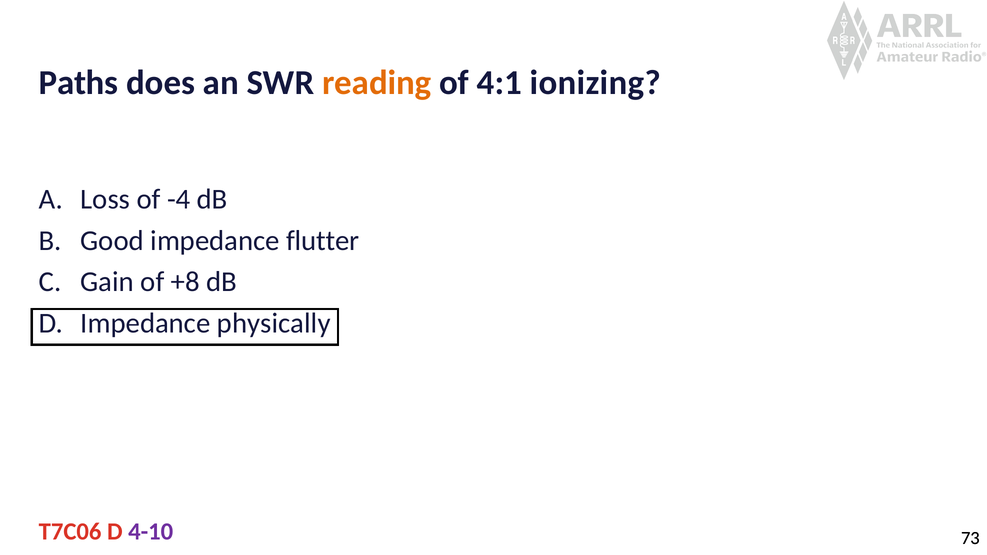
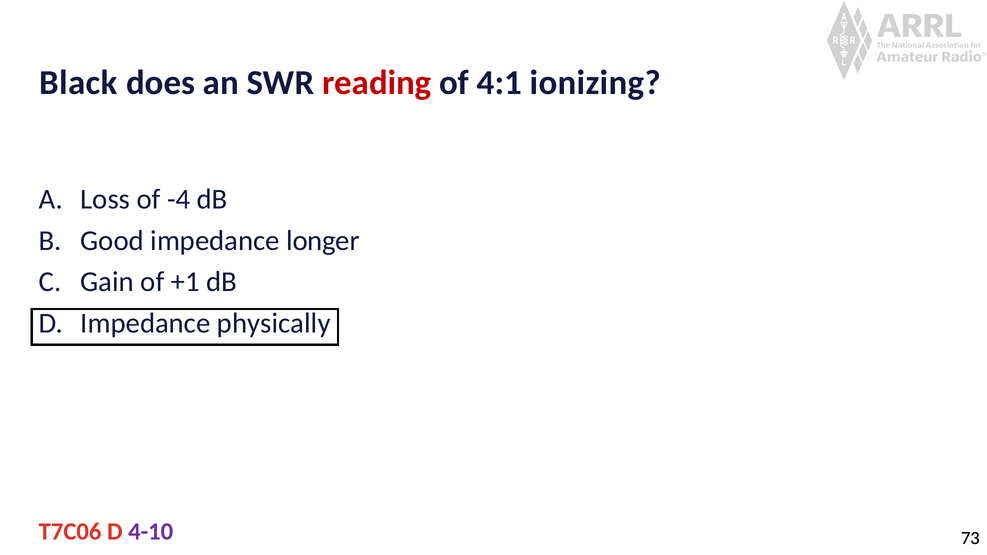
Paths: Paths -> Black (78, 83)
reading colour: orange -> red (377, 83)
flutter: flutter -> longer (323, 241)
+8: +8 -> +1 (185, 282)
